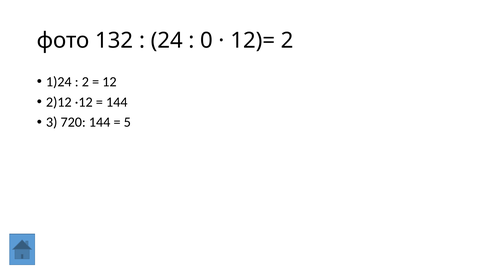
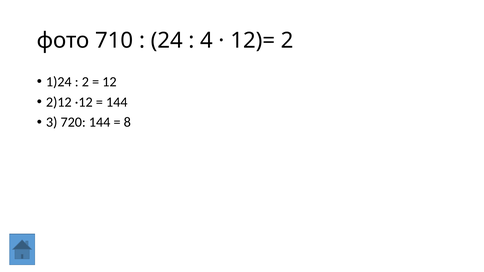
132: 132 -> 710 (114, 41)
0: 0 -> 4 (207, 41)
5: 5 -> 8 (127, 122)
